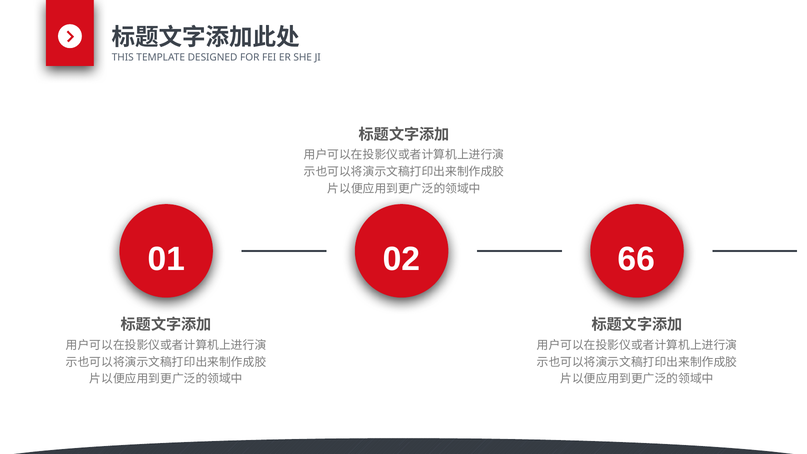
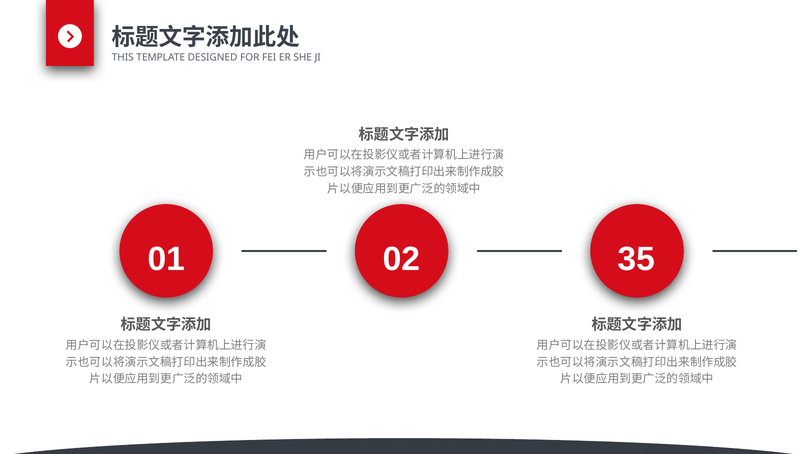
66: 66 -> 35 (636, 259)
